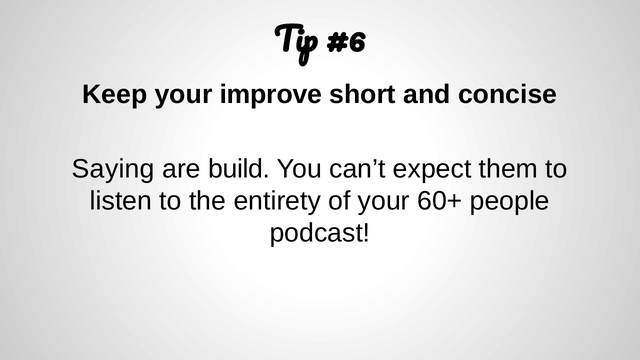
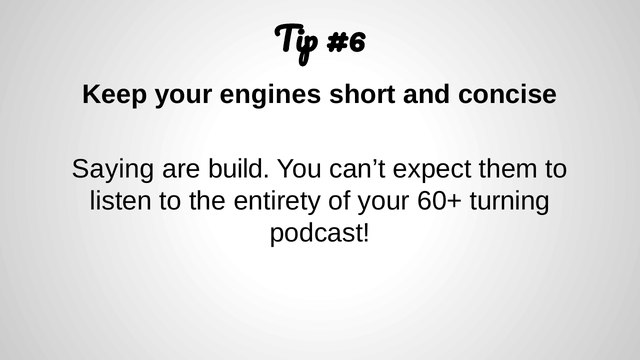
improve: improve -> engines (271, 94)
people: people -> turning (510, 201)
